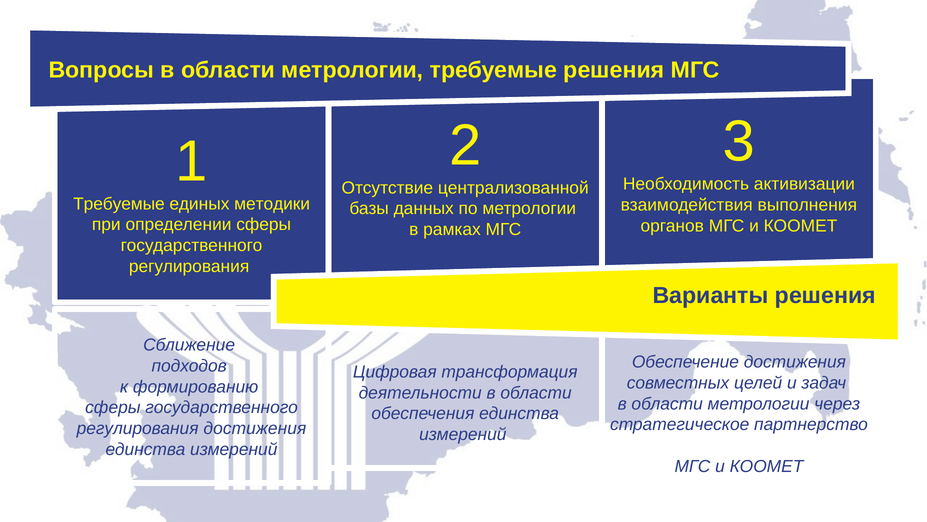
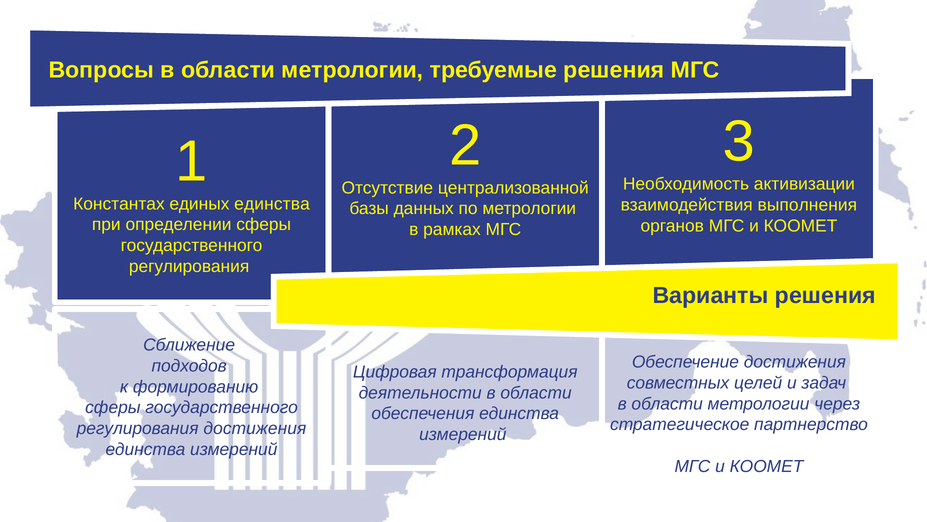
Требуемые: Требуемые -> Константах (119, 204)
единых методики: методики -> единства (272, 204)
